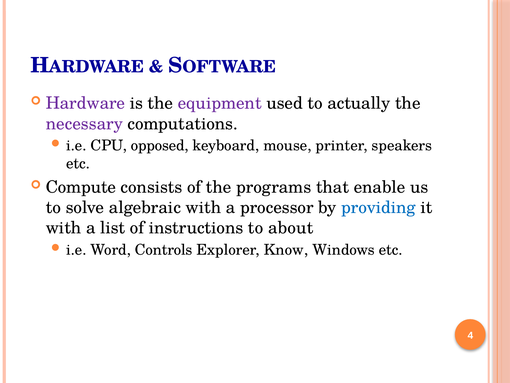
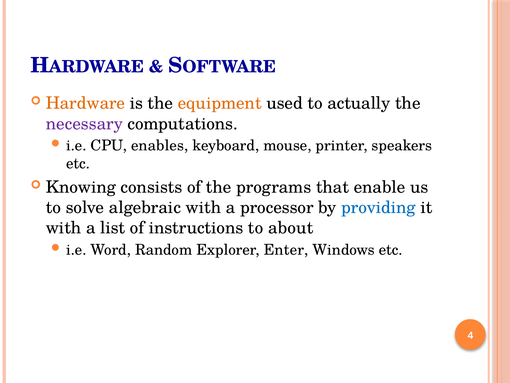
Hardware colour: purple -> orange (85, 103)
equipment colour: purple -> orange (220, 103)
opposed: opposed -> enables (160, 145)
Compute: Compute -> Knowing (81, 187)
Controls: Controls -> Random (164, 250)
Know: Know -> Enter (286, 250)
